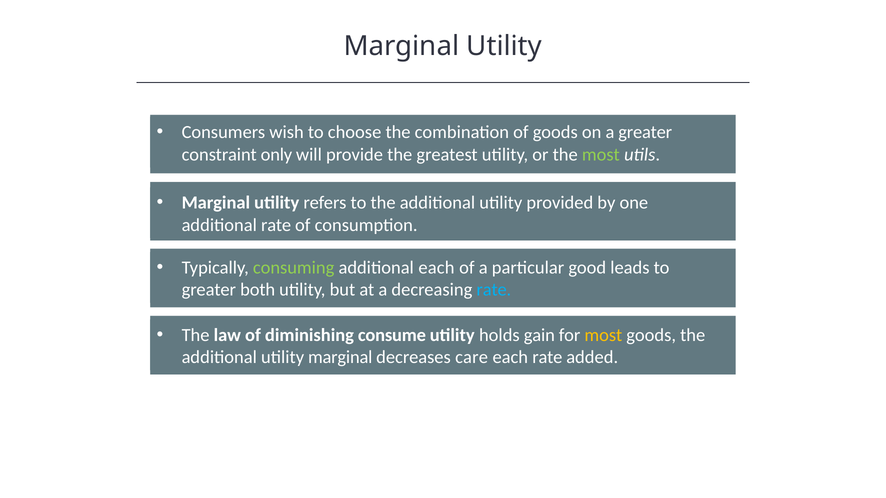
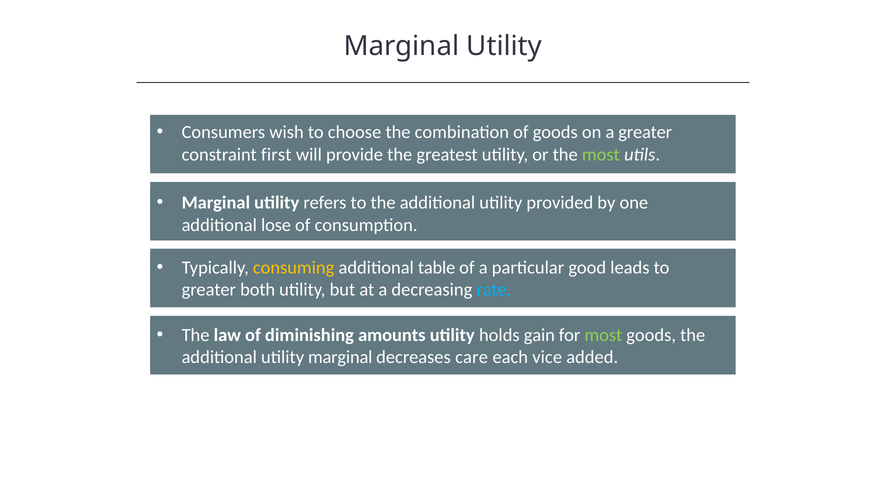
only: only -> first (276, 155)
additional rate: rate -> lose (276, 225)
consuming colour: light green -> yellow (294, 268)
additional each: each -> table (437, 268)
consume: consume -> amounts (392, 335)
most colour: yellow -> light green (603, 335)
each rate: rate -> vice (547, 357)
